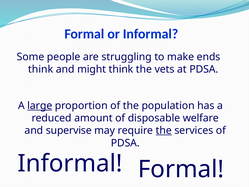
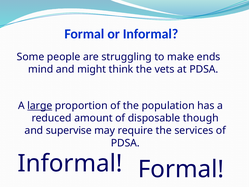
think: think -> mind (41, 69)
welfare: welfare -> though (201, 118)
the underline: present -> none (164, 130)
